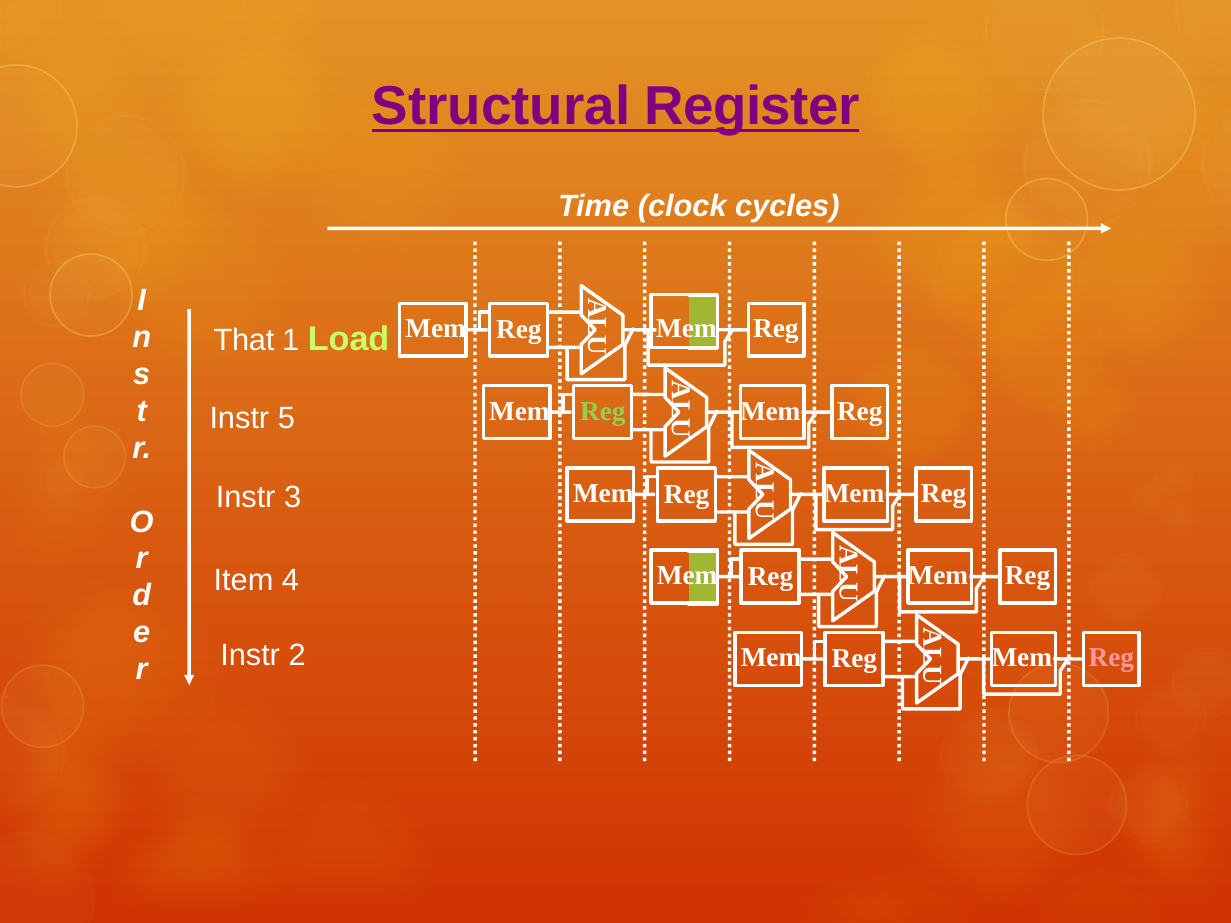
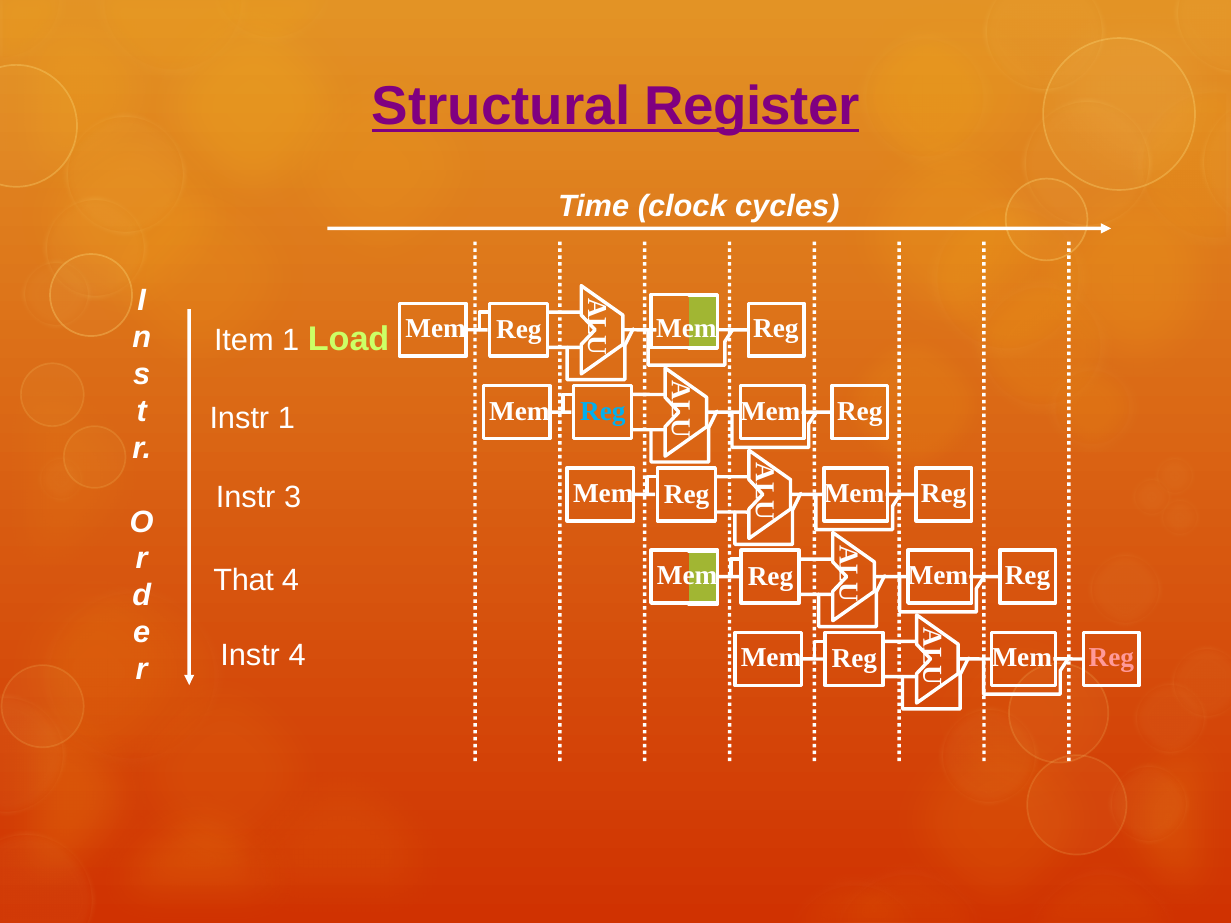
That: That -> Item (244, 341)
Reg colour: light green -> light blue (603, 412)
Instr 5: 5 -> 1 (286, 418)
Item: Item -> That (244, 581)
Instr 2: 2 -> 4 (297, 655)
